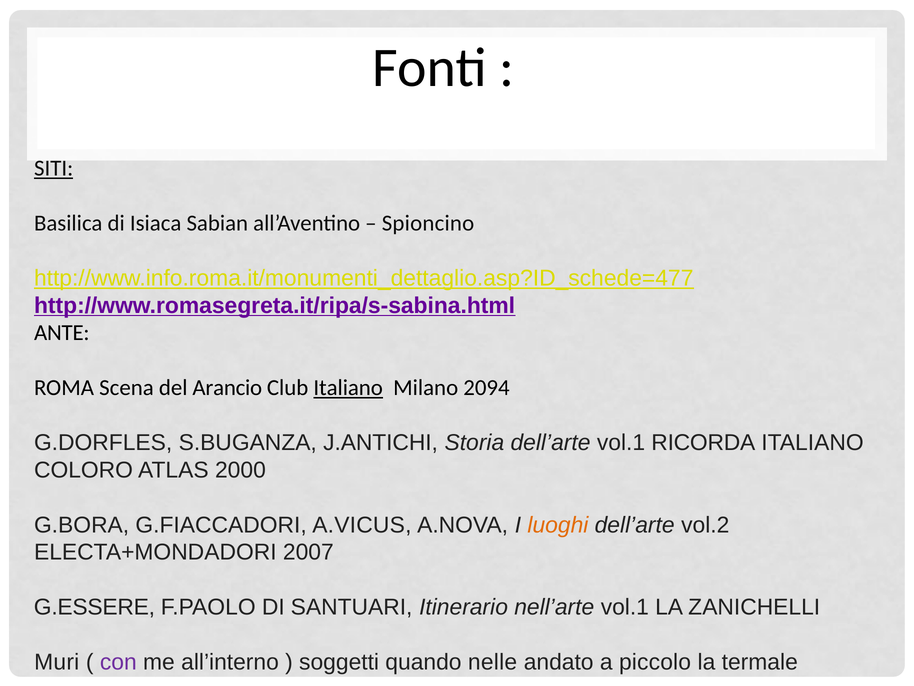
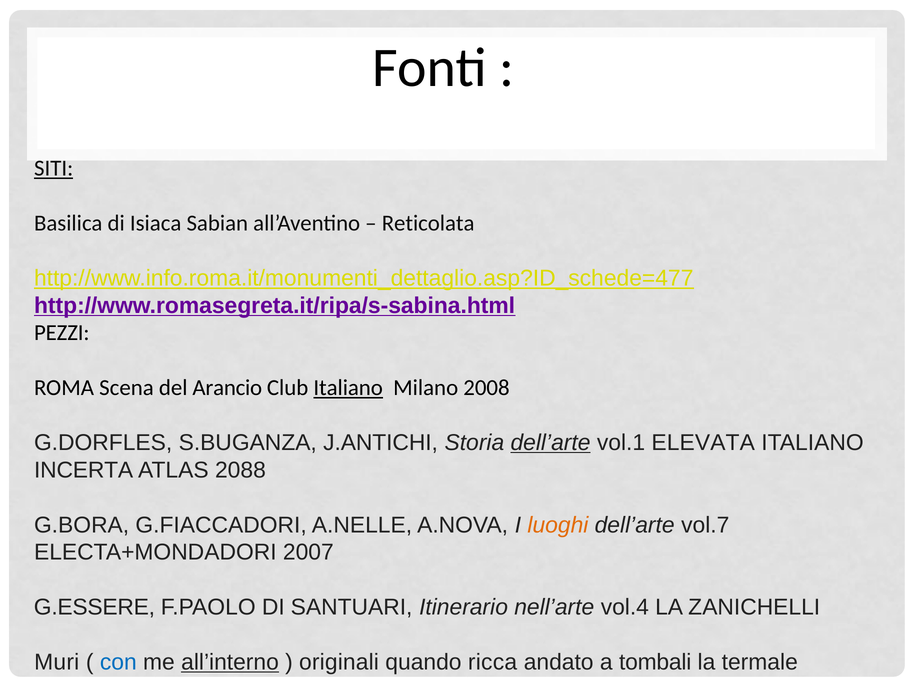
Spioncino: Spioncino -> Reticolata (428, 223)
ANTE: ANTE -> PEZZI (62, 333)
2094: 2094 -> 2008 (486, 388)
dell’arte underline: none -> present (550, 442)
RICORDA: RICORDA -> ELEVATA (703, 442)
COLORO: COLORO -> INCERTA (84, 470)
2000: 2000 -> 2088 (240, 470)
A.VICUS: A.VICUS -> A.NELLE (362, 525)
vol.2: vol.2 -> vol.7 (705, 525)
nell’arte vol.1: vol.1 -> vol.4 (625, 607)
con colour: purple -> blue (118, 662)
all’interno underline: none -> present (230, 662)
soggetti: soggetti -> originali (339, 662)
nelle: nelle -> ricca (493, 662)
piccolo: piccolo -> tombali (655, 662)
